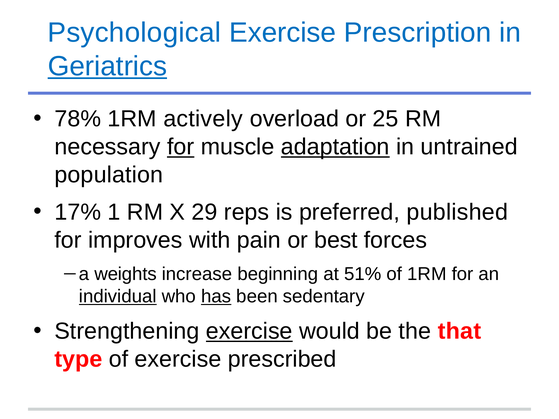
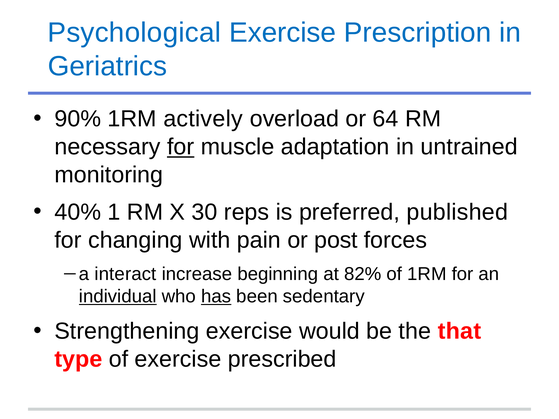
Geriatrics underline: present -> none (107, 66)
78%: 78% -> 90% (78, 119)
25: 25 -> 64 (386, 119)
adaptation underline: present -> none (335, 147)
population: population -> monitoring (109, 175)
17%: 17% -> 40% (78, 212)
29: 29 -> 30 (204, 212)
improves: improves -> changing (135, 240)
best: best -> post (336, 240)
weights: weights -> interact (125, 274)
51%: 51% -> 82% (363, 274)
exercise underline: present -> none (249, 331)
